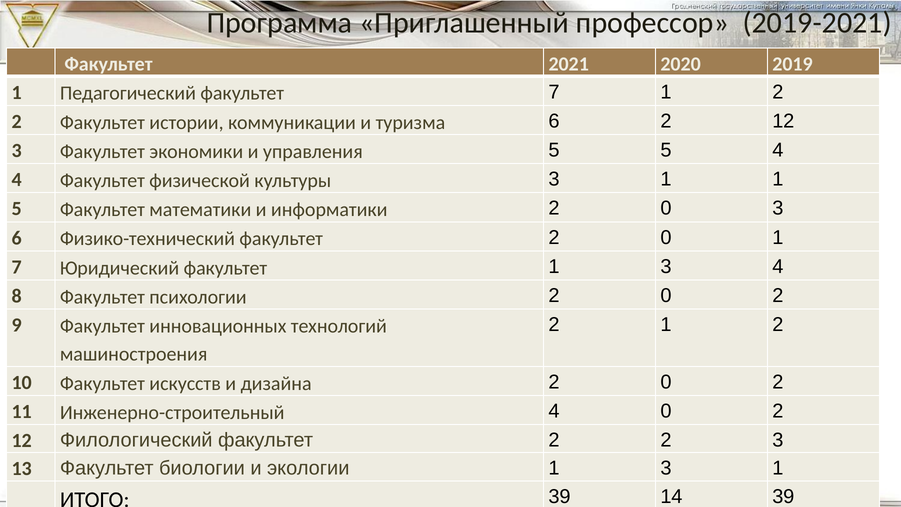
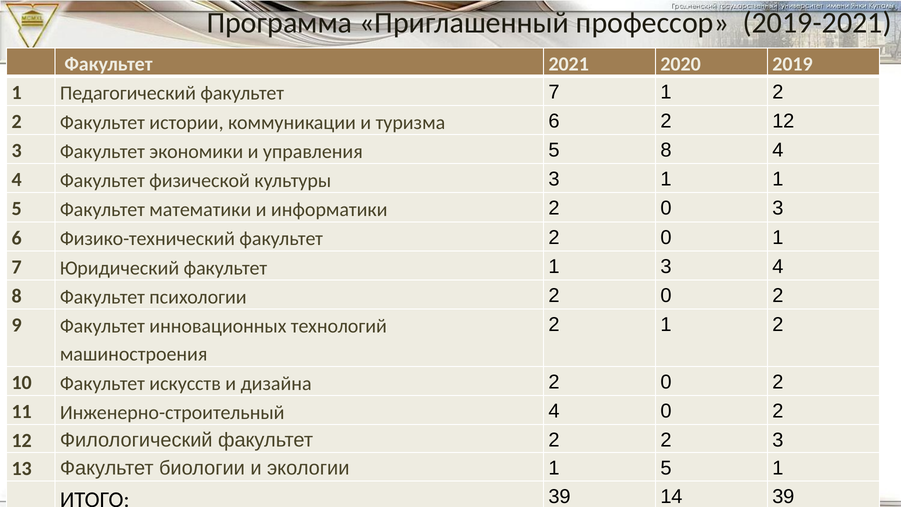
5 5: 5 -> 8 (666, 150)
экологии 1 3: 3 -> 5 (666, 468)
